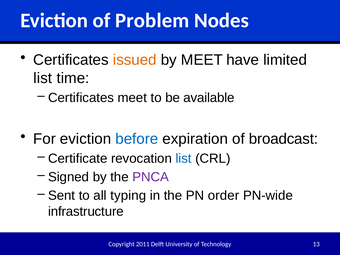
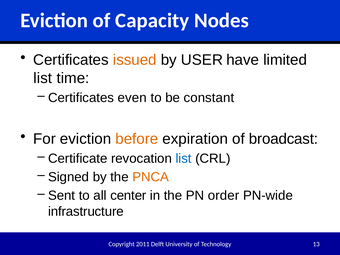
Problem: Problem -> Capacity (152, 21)
by MEET: MEET -> USER (202, 60)
Certificates meet: meet -> even (132, 98)
available: available -> constant (209, 98)
before colour: blue -> orange (137, 139)
PNCA colour: purple -> orange (151, 177)
typing: typing -> center (128, 196)
